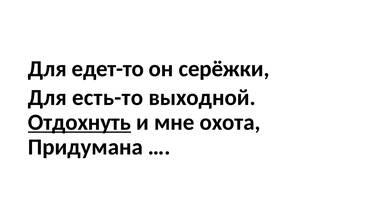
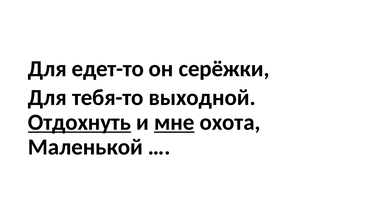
есть-то: есть-то -> тебя-то (108, 97)
мне underline: none -> present (174, 122)
Придумана: Придумана -> Маленькой (85, 147)
